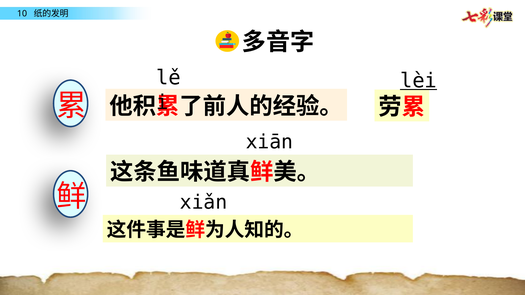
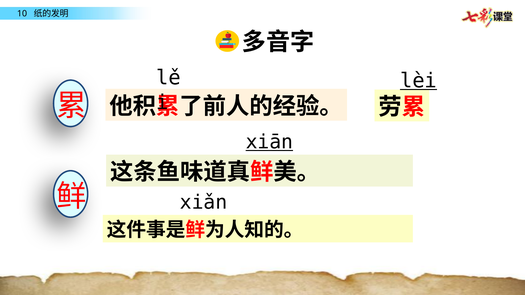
xiān underline: none -> present (269, 142)
